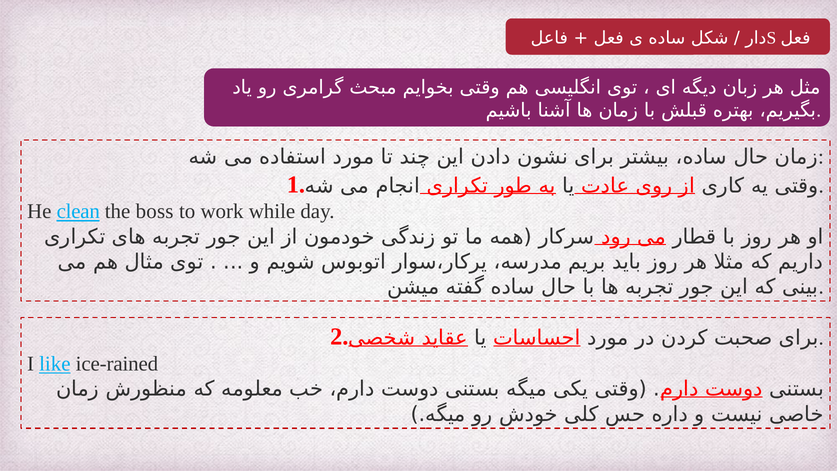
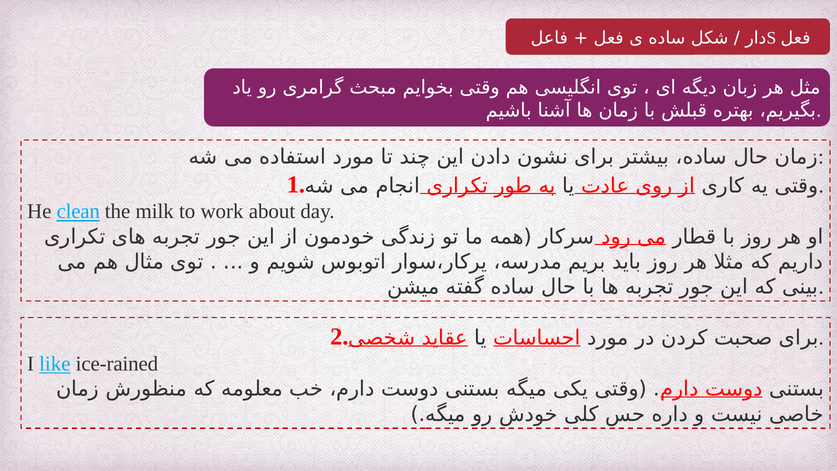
boss: boss -> milk (155, 211)
while: while -> about (272, 211)
